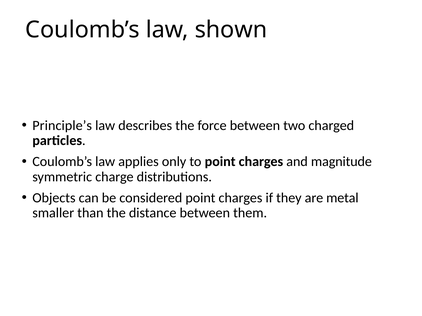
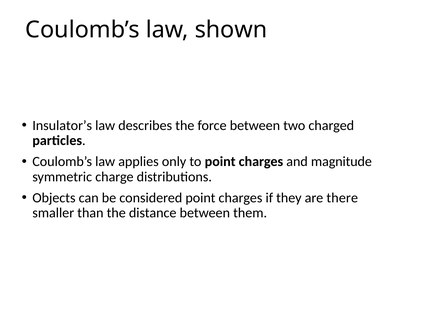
Principle’s: Principle’s -> Insulator’s (62, 126)
metal: metal -> there (342, 198)
